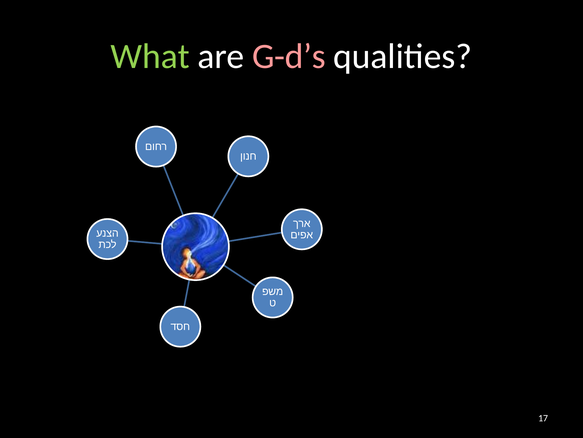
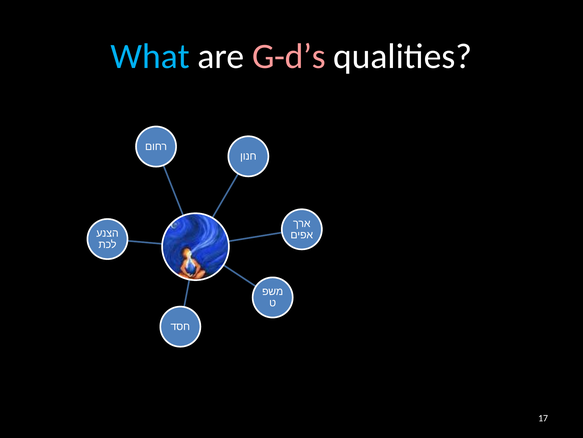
What colour: light green -> light blue (150, 56)
